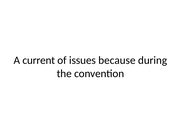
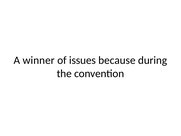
current: current -> winner (39, 60)
